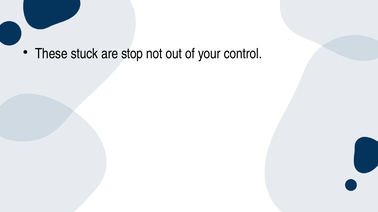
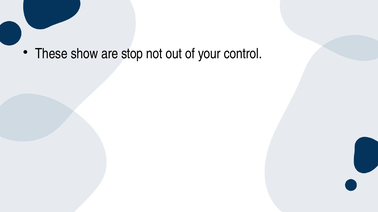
stuck: stuck -> show (84, 54)
